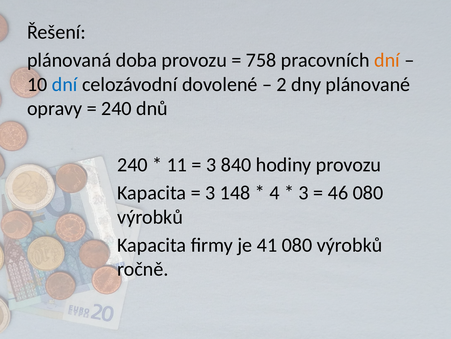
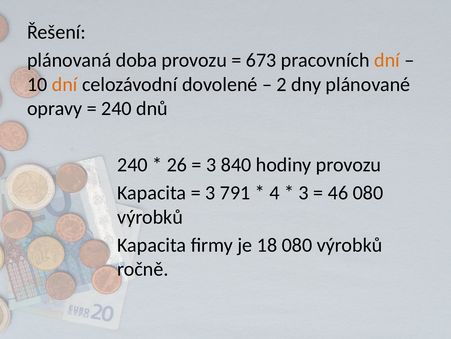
758: 758 -> 673 (261, 60)
dní colour: blue -> orange (65, 84)
11: 11 -> 26 (177, 164)
148: 148 -> 791 (235, 192)
41: 41 -> 18 (267, 245)
